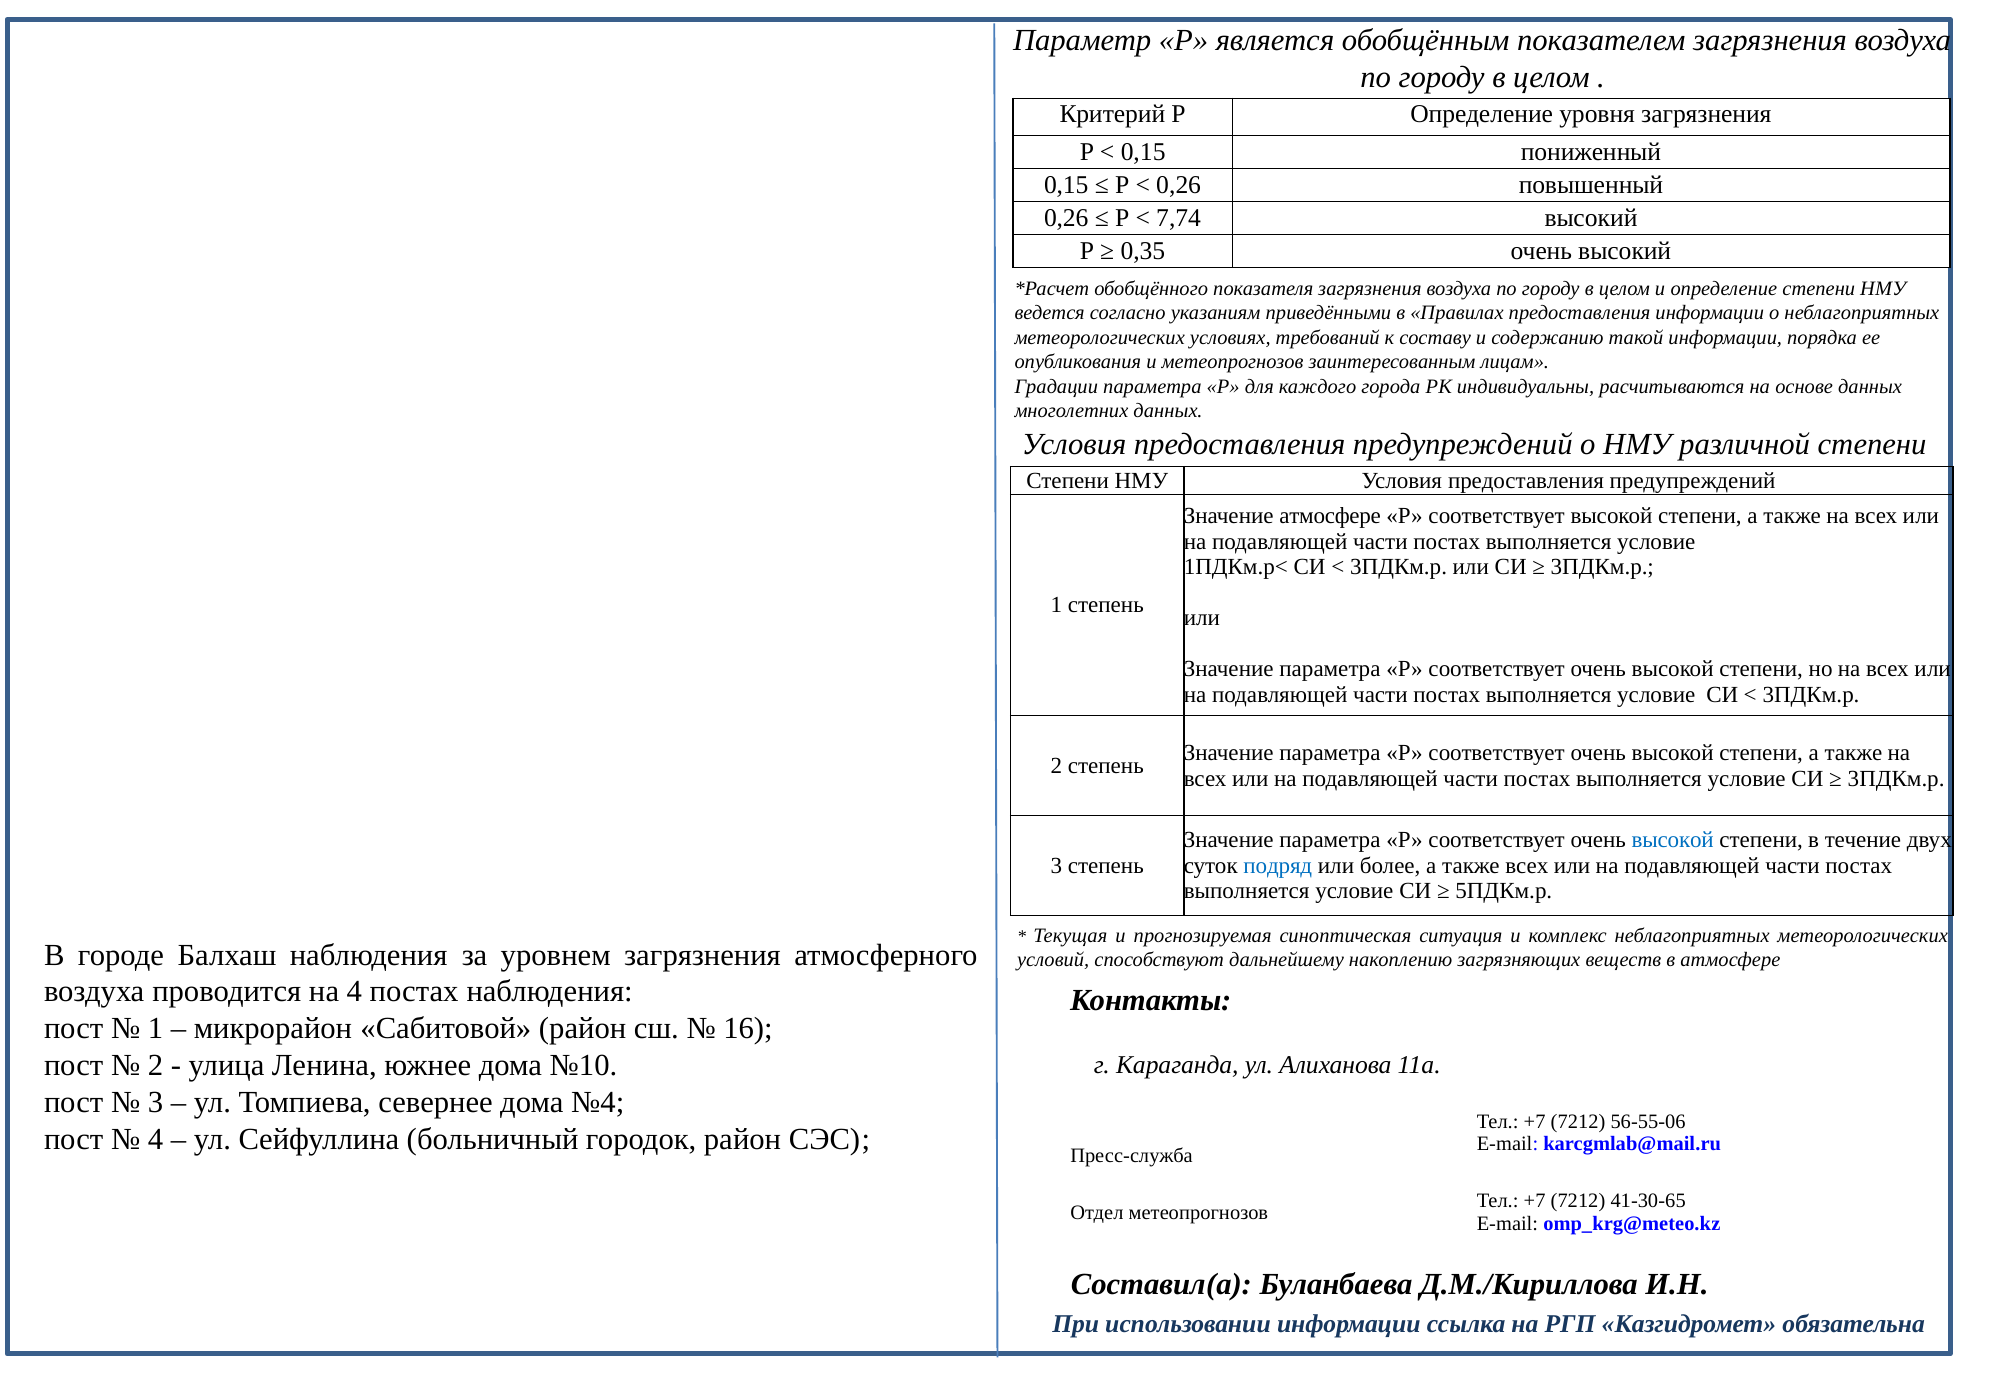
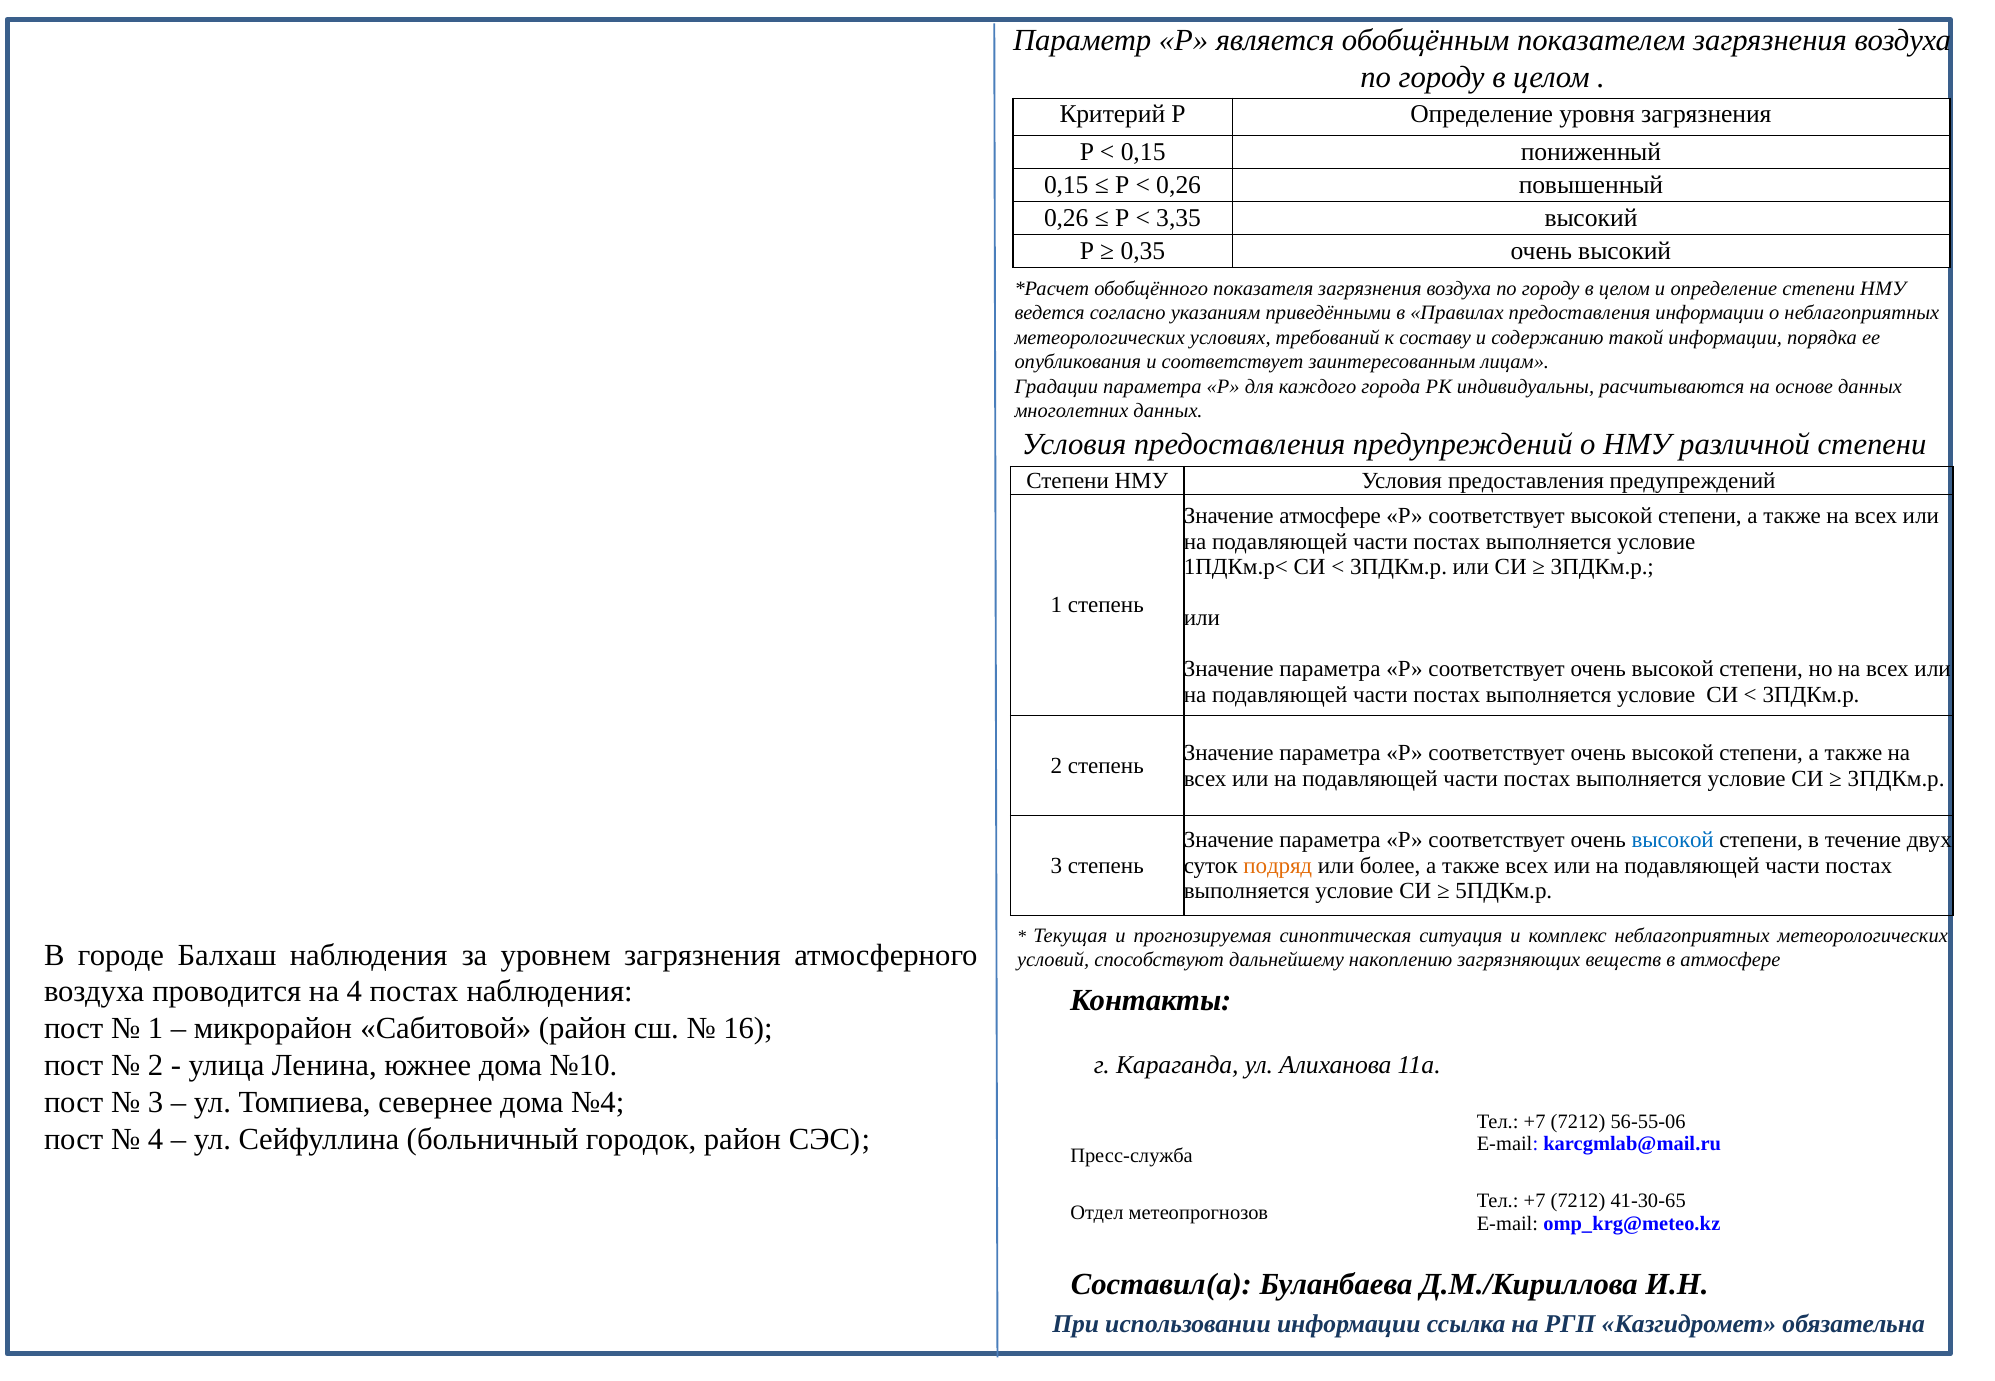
7,74: 7,74 -> 3,35 (1179, 218)
и метеопрогнозов: метеопрогнозов -> соответствует (1233, 362)
подряд colour: blue -> orange (1278, 866)
